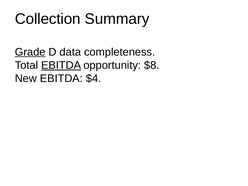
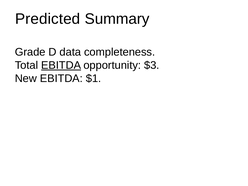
Collection: Collection -> Predicted (48, 19)
Grade underline: present -> none (30, 52)
$8: $8 -> $3 (152, 65)
$4: $4 -> $1 (94, 78)
